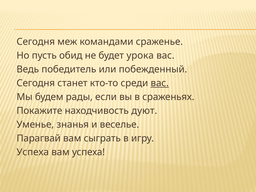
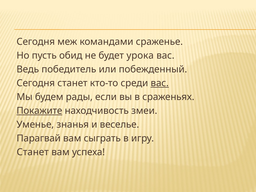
Покажите underline: none -> present (39, 111)
дуют: дуют -> змеи (144, 111)
Успеха: Успеха -> Станет (33, 152)
